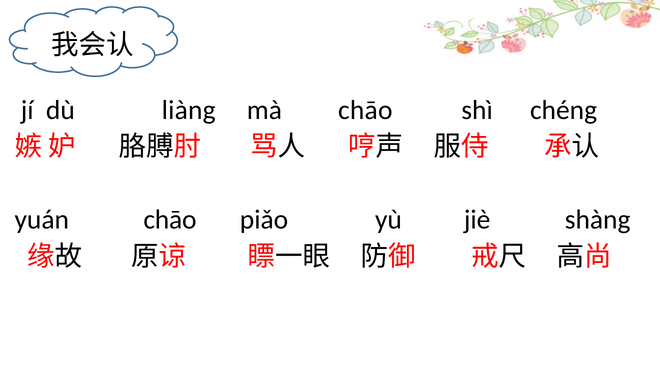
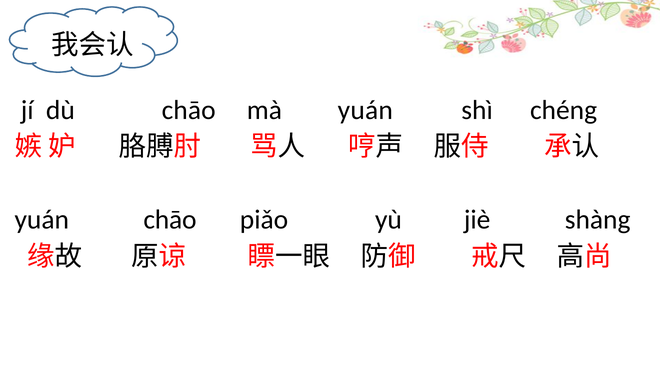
dù liàng: liàng -> chāo (189, 110)
mà chāo: chāo -> yuán (365, 110)
